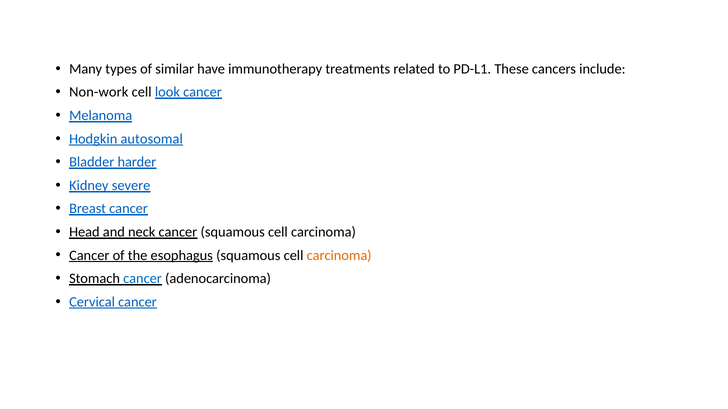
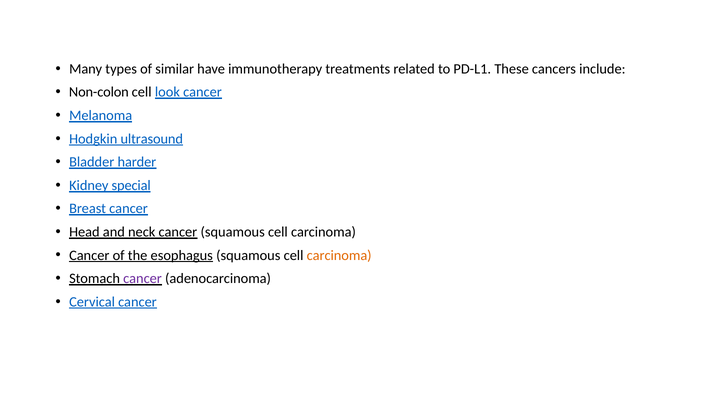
Non-work: Non-work -> Non-colon (99, 92)
autosomal: autosomal -> ultrasound (152, 139)
severe: severe -> special (131, 186)
cancer colour: blue -> purple (143, 279)
